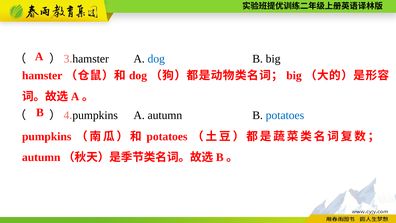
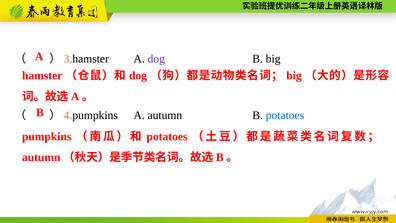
dog colour: blue -> purple (156, 59)
